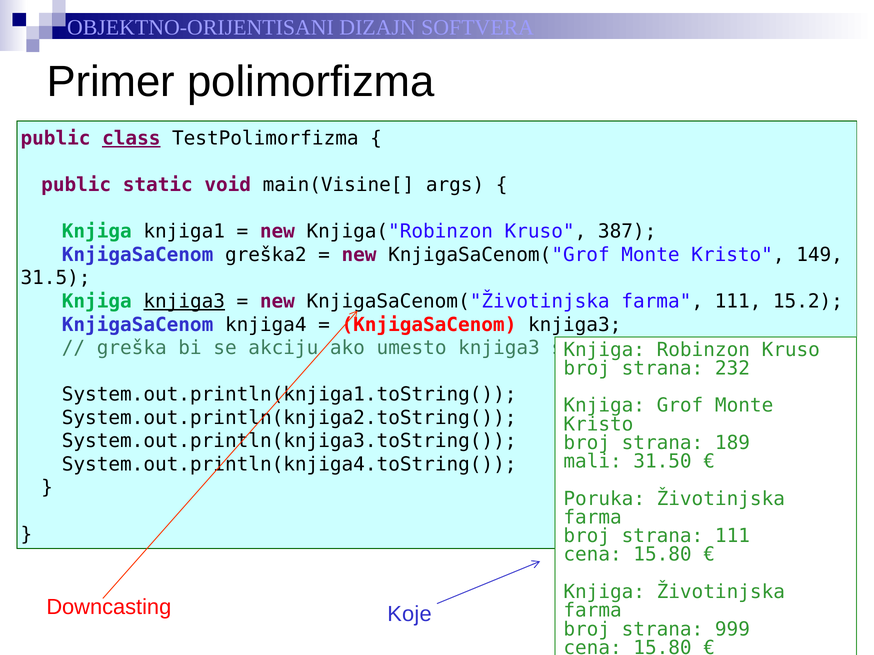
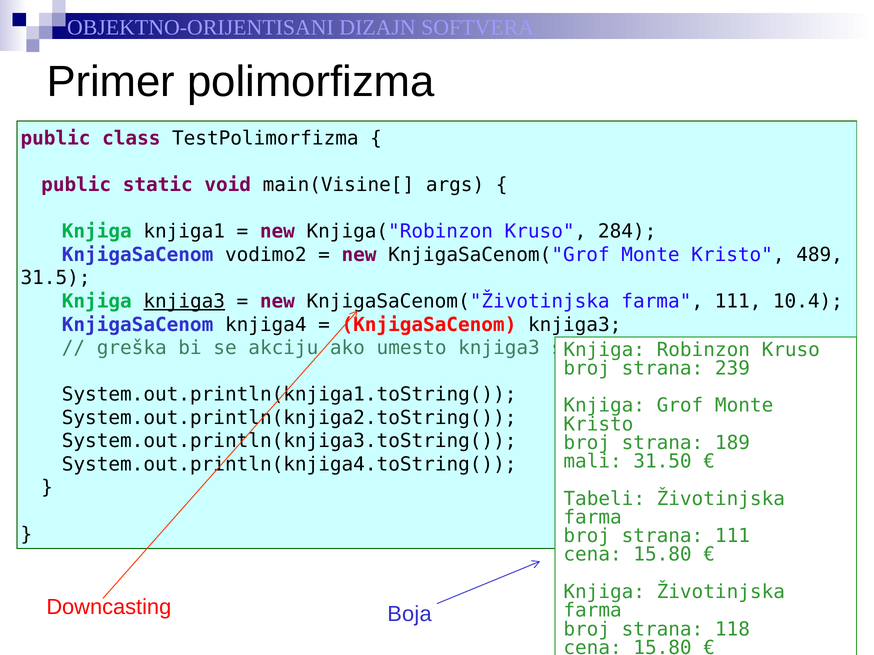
class underline: present -> none (131, 138)
387: 387 -> 284 (627, 232)
greška2: greška2 -> vodimo2 (266, 255)
149: 149 -> 489 (820, 255)
15.2: 15.2 -> 10.4 (808, 302)
232: 232 -> 239 (732, 369)
Poruka: Poruka -> Tabeli (604, 499)
Koje: Koje -> Boja (409, 614)
999: 999 -> 118 (732, 630)
